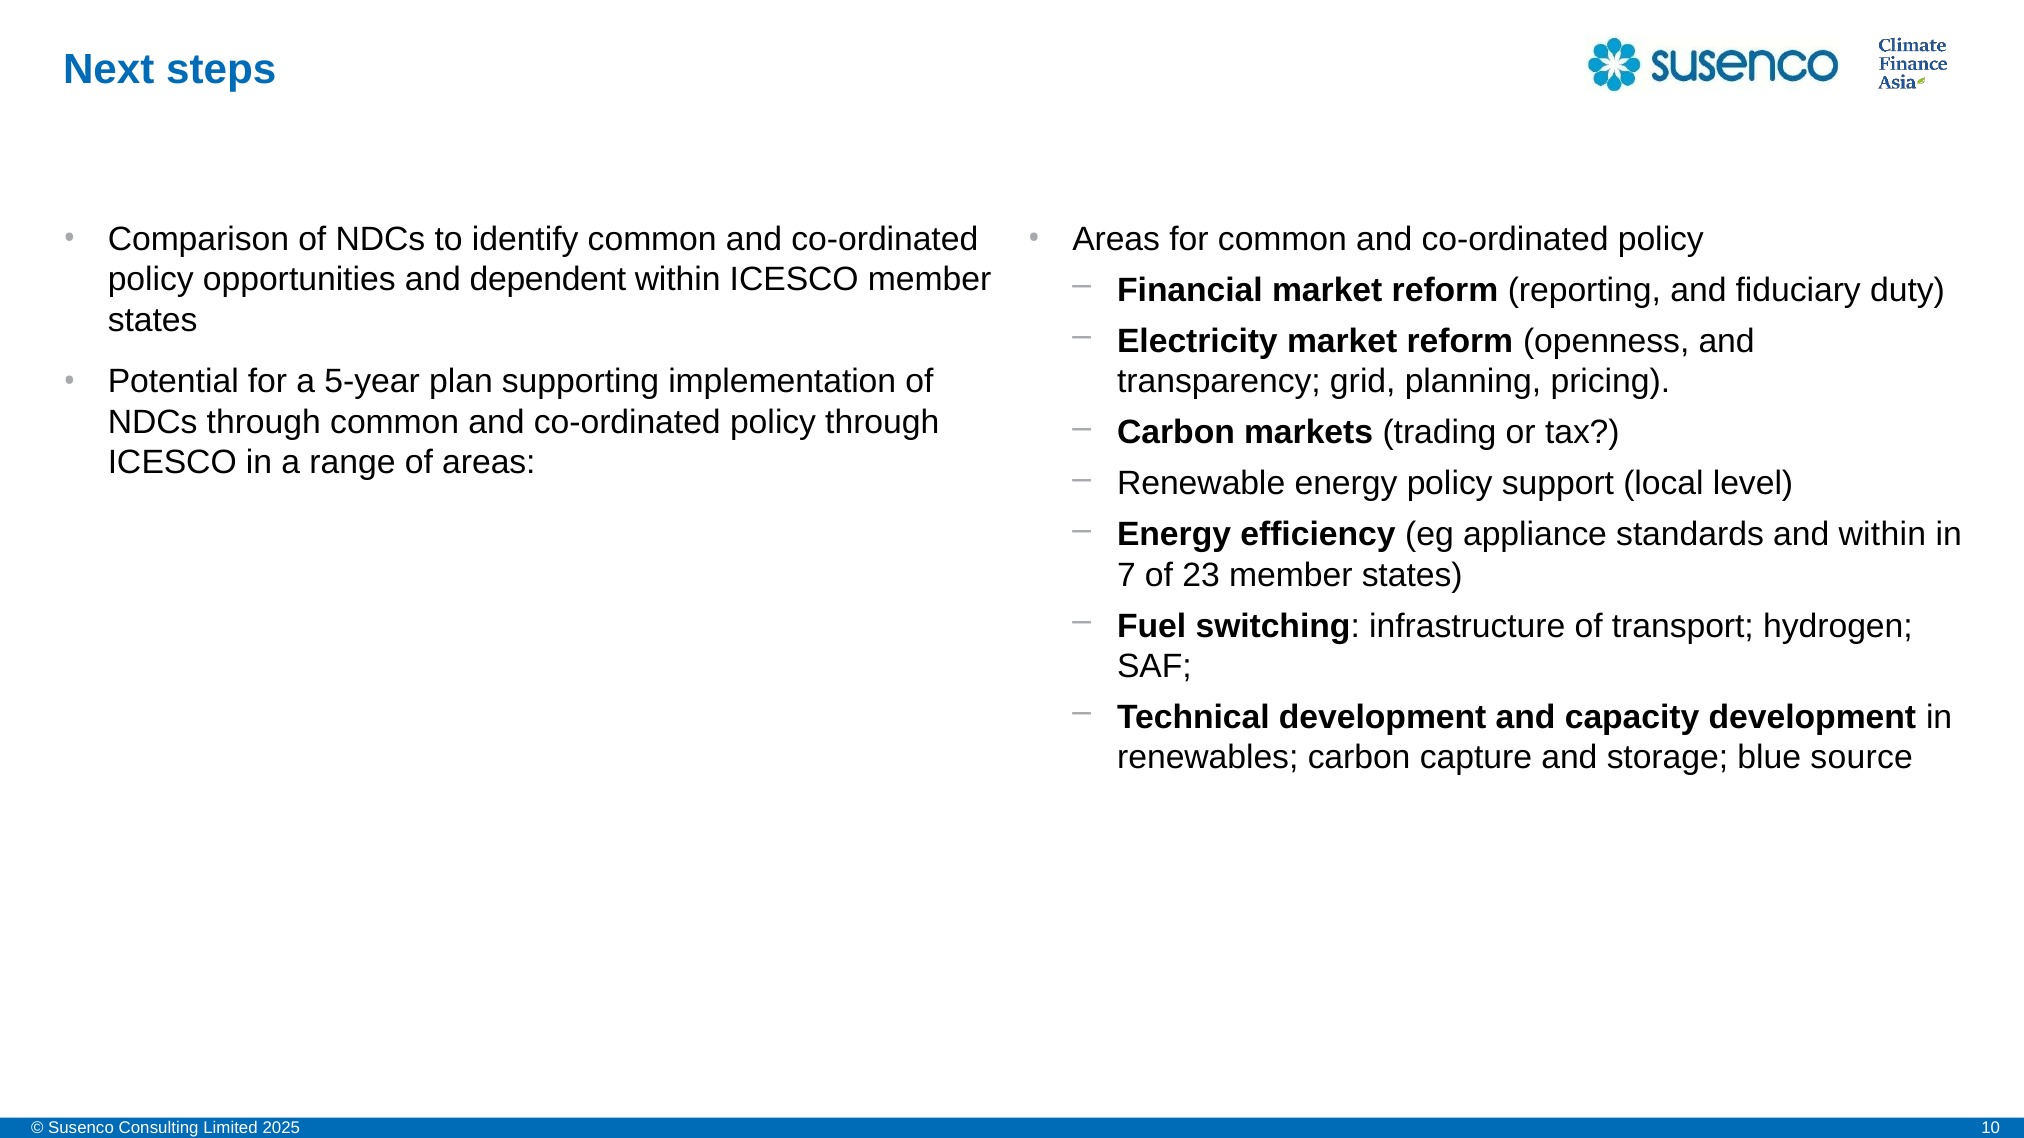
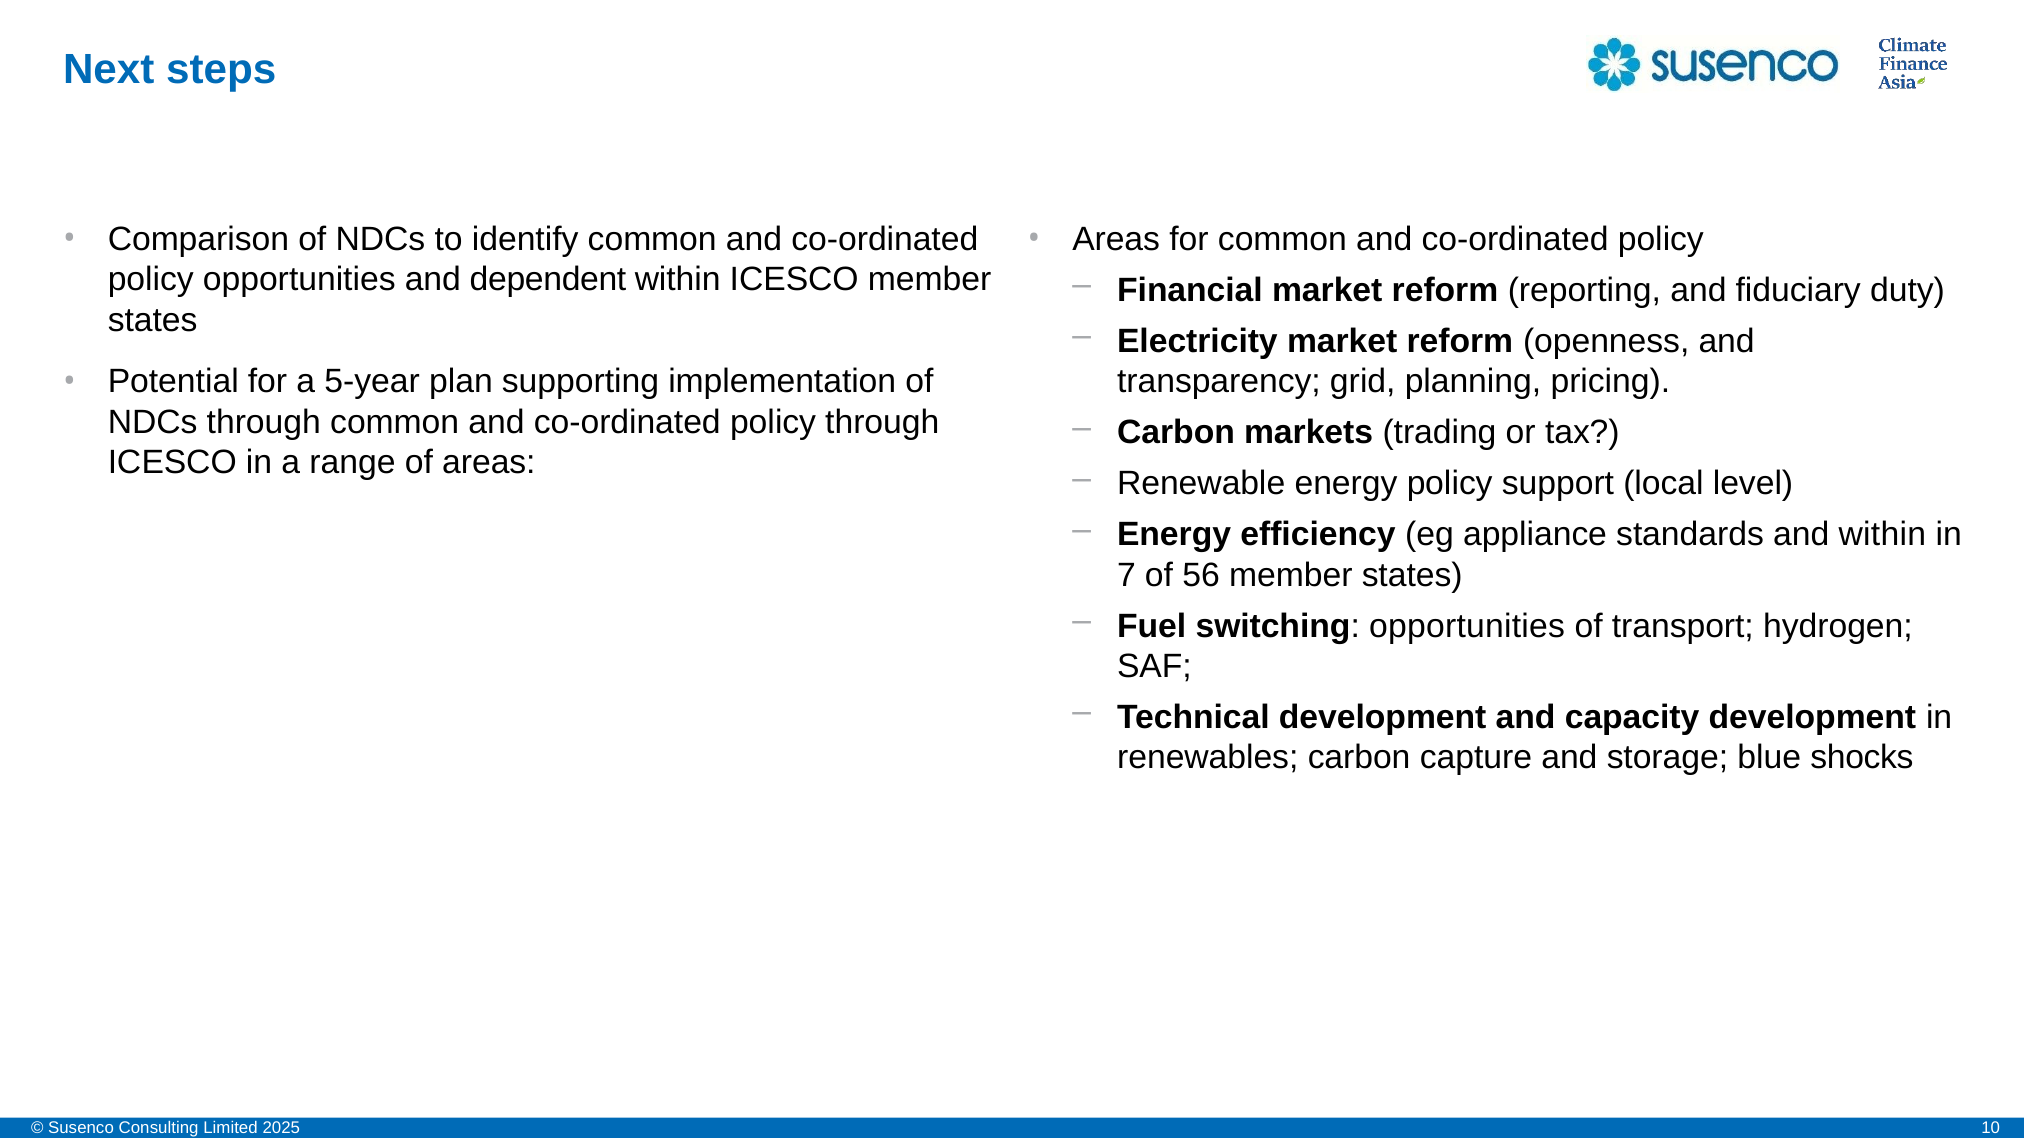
23: 23 -> 56 (1201, 575)
switching infrastructure: infrastructure -> opportunities (1467, 626)
source: source -> shocks (1862, 758)
